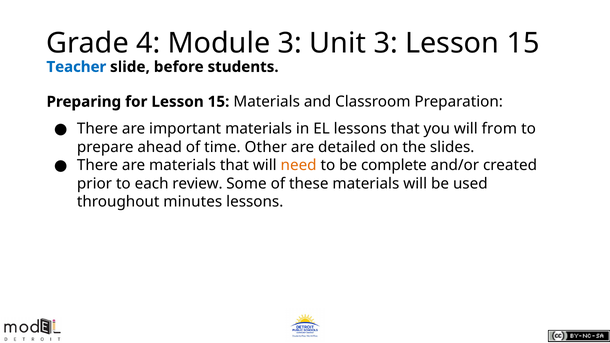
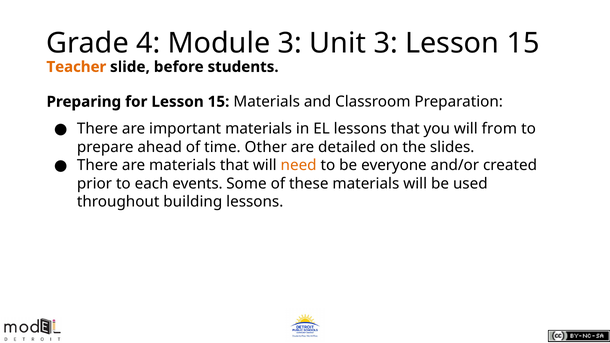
Teacher colour: blue -> orange (76, 67)
complete: complete -> everyone (394, 165)
review: review -> events (197, 184)
minutes: minutes -> building (193, 202)
